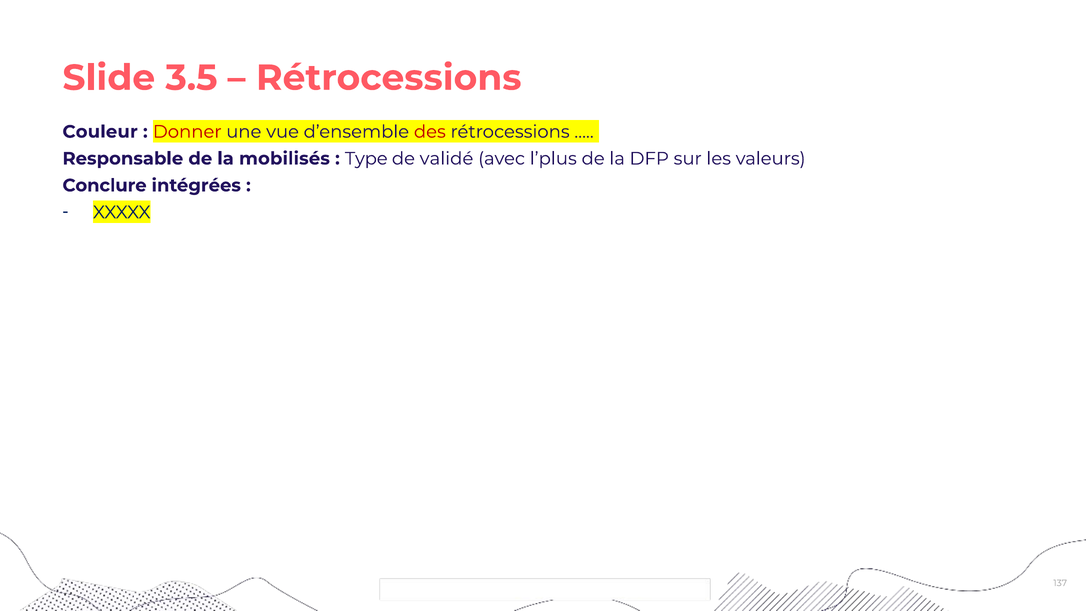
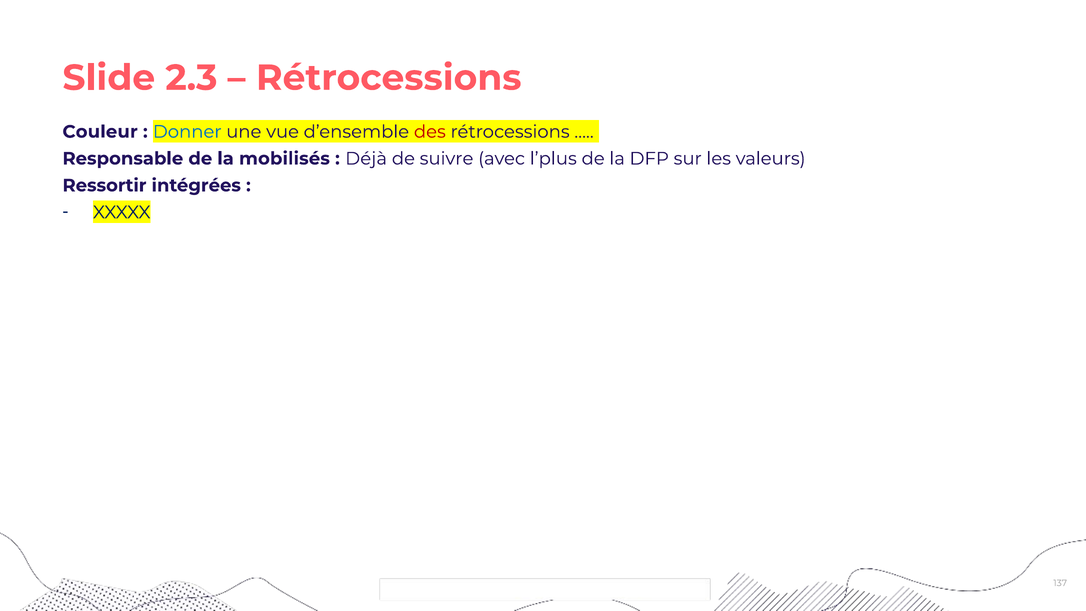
3.5: 3.5 -> 2.3 (191, 78)
Donner colour: red -> blue (187, 132)
Type: Type -> Déjà (366, 159)
validé: validé -> suivre (447, 159)
Conclure: Conclure -> Ressortir (104, 185)
